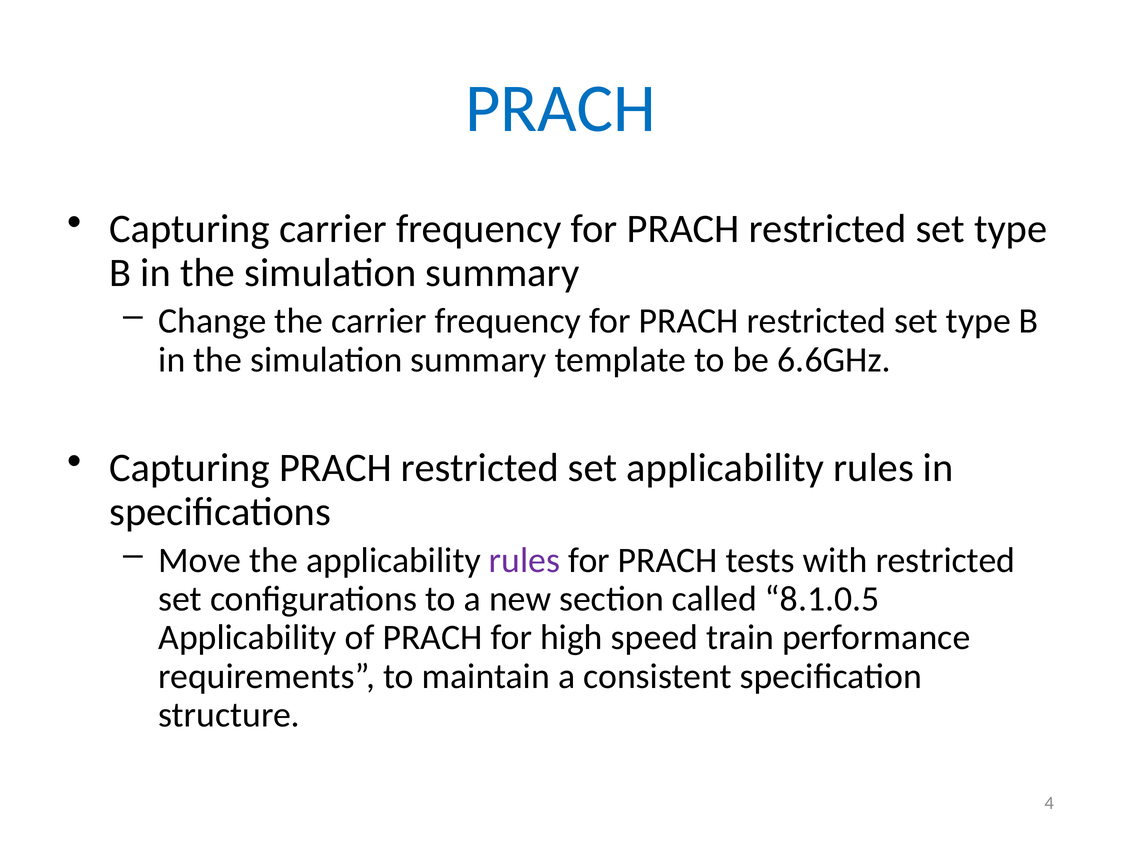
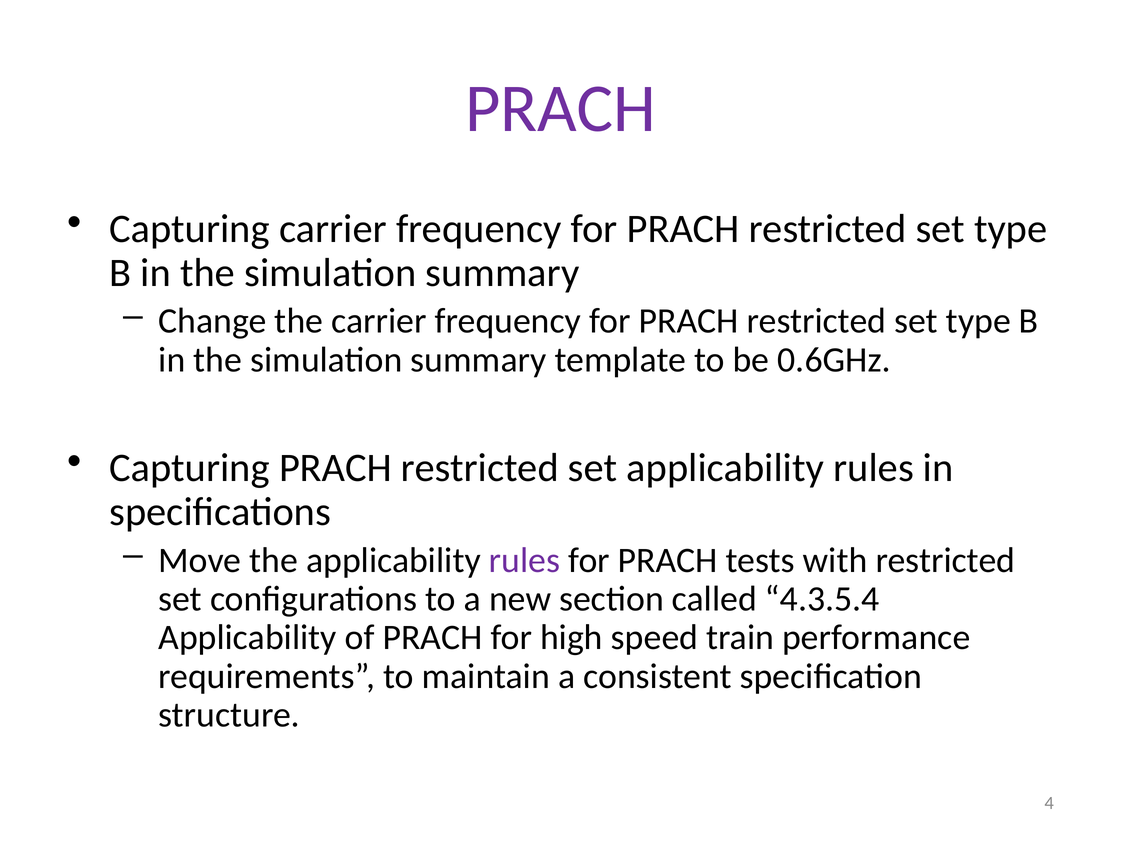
PRACH colour: blue -> purple (560, 109)
6.6GHz: 6.6GHz -> 0.6GHz (834, 360)
8.1.0.5: 8.1.0.5 -> 4.3.5.4 (822, 599)
